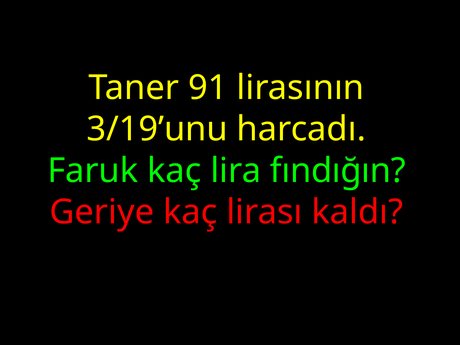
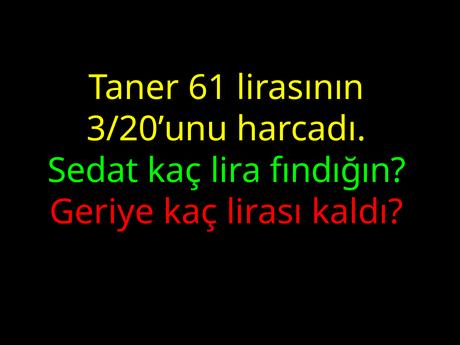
91: 91 -> 61 (208, 88)
3/19’unu: 3/19’unu -> 3/20’unu (157, 129)
Faruk: Faruk -> Sedat (93, 171)
